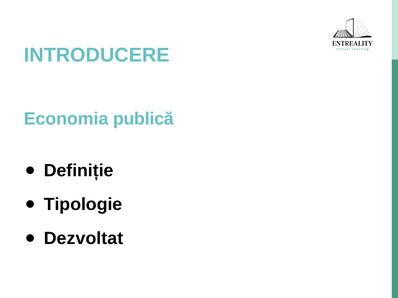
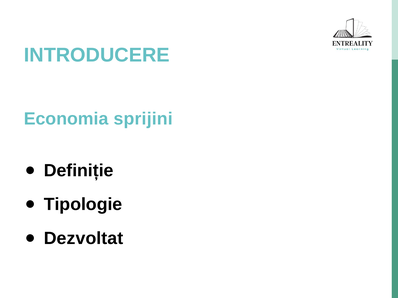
publică: publică -> sprijini (143, 119)
